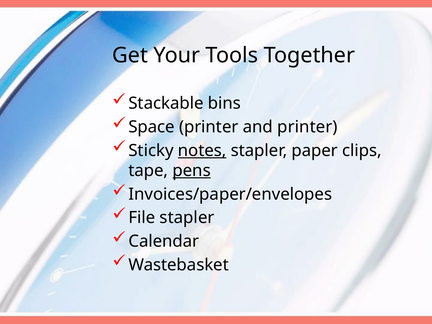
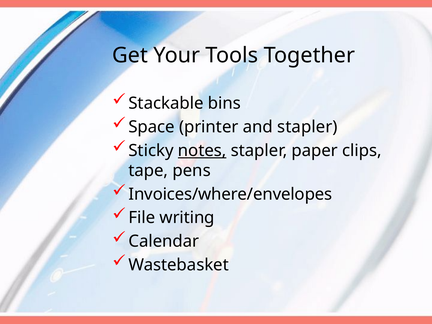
and printer: printer -> stapler (307, 127)
pens underline: present -> none (192, 171)
Invoices/paper/envelopes: Invoices/paper/envelopes -> Invoices/where/envelopes (230, 194)
File stapler: stapler -> writing (187, 218)
